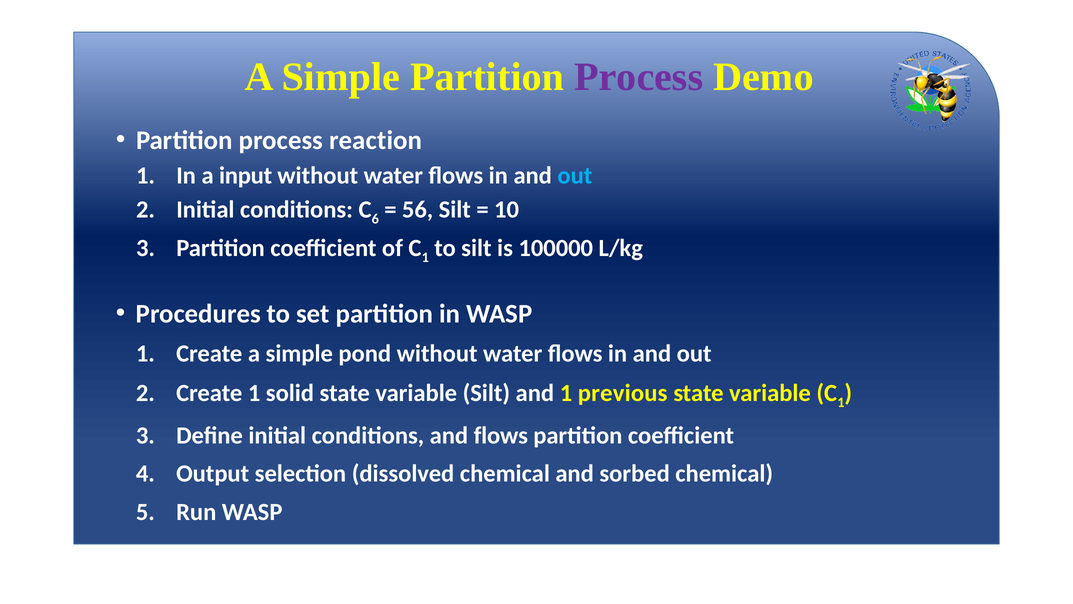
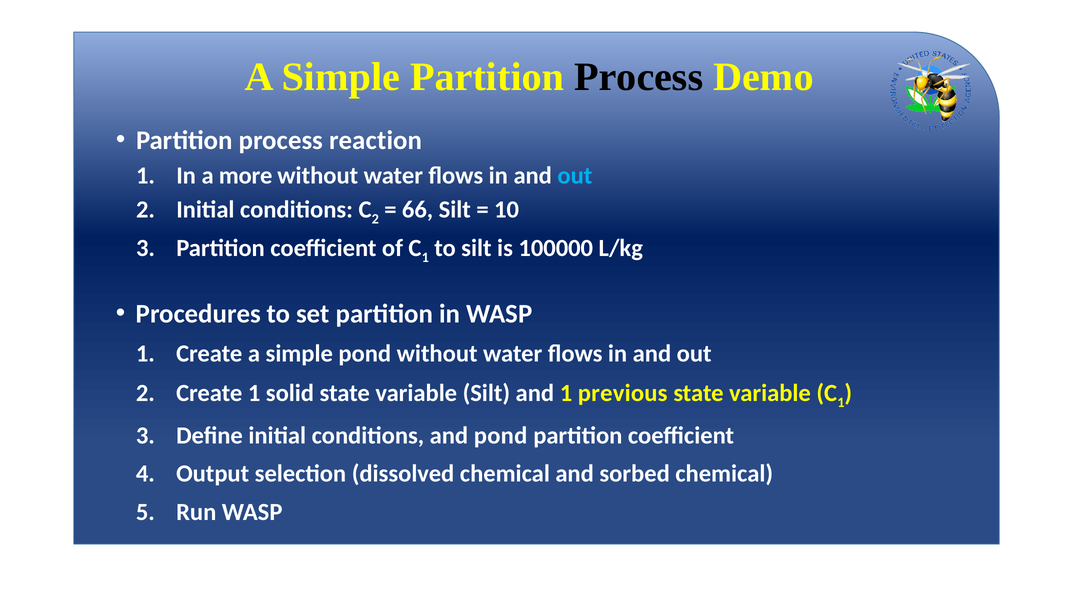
Process colour: purple -> black (639, 77)
input: input -> more (246, 175)
6: 6 -> 2 (375, 219)
56: 56 -> 66 (418, 210)
and flows: flows -> pond (501, 435)
